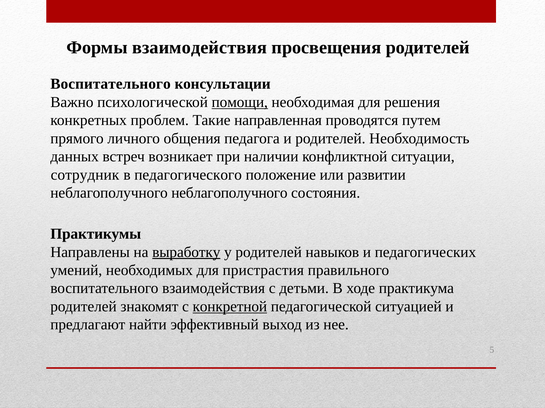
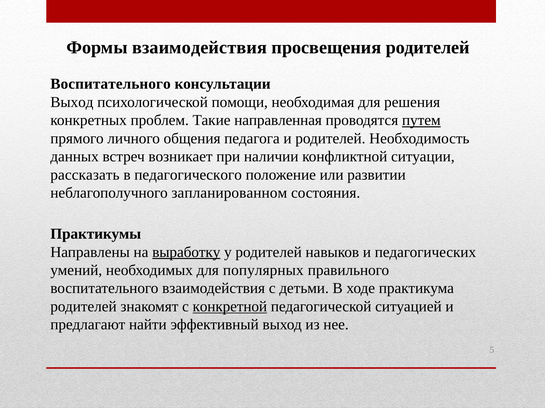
Важно: Важно -> Выход (72, 102)
помощи underline: present -> none (240, 102)
путем underline: none -> present (421, 121)
сотрудник: сотрудник -> рассказать (85, 175)
неблагополучного неблагополучного: неблагополучного -> запланированном (229, 193)
пристрастия: пристрастия -> популярных (263, 271)
